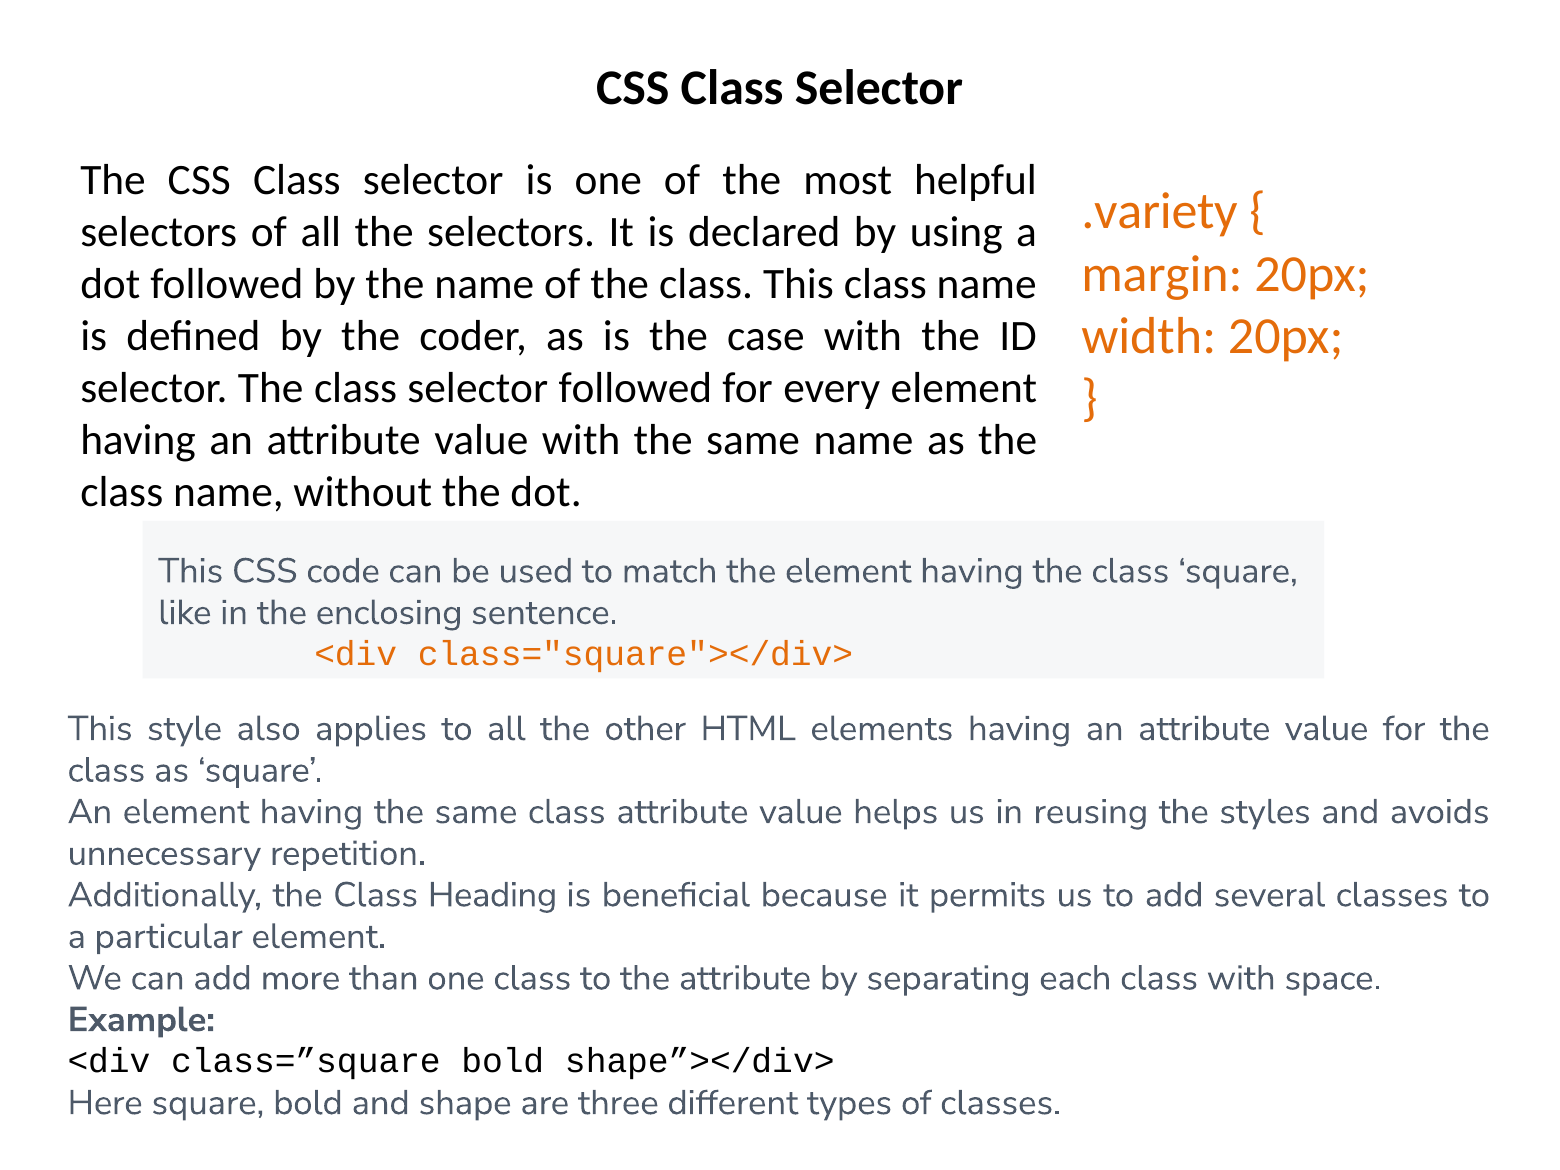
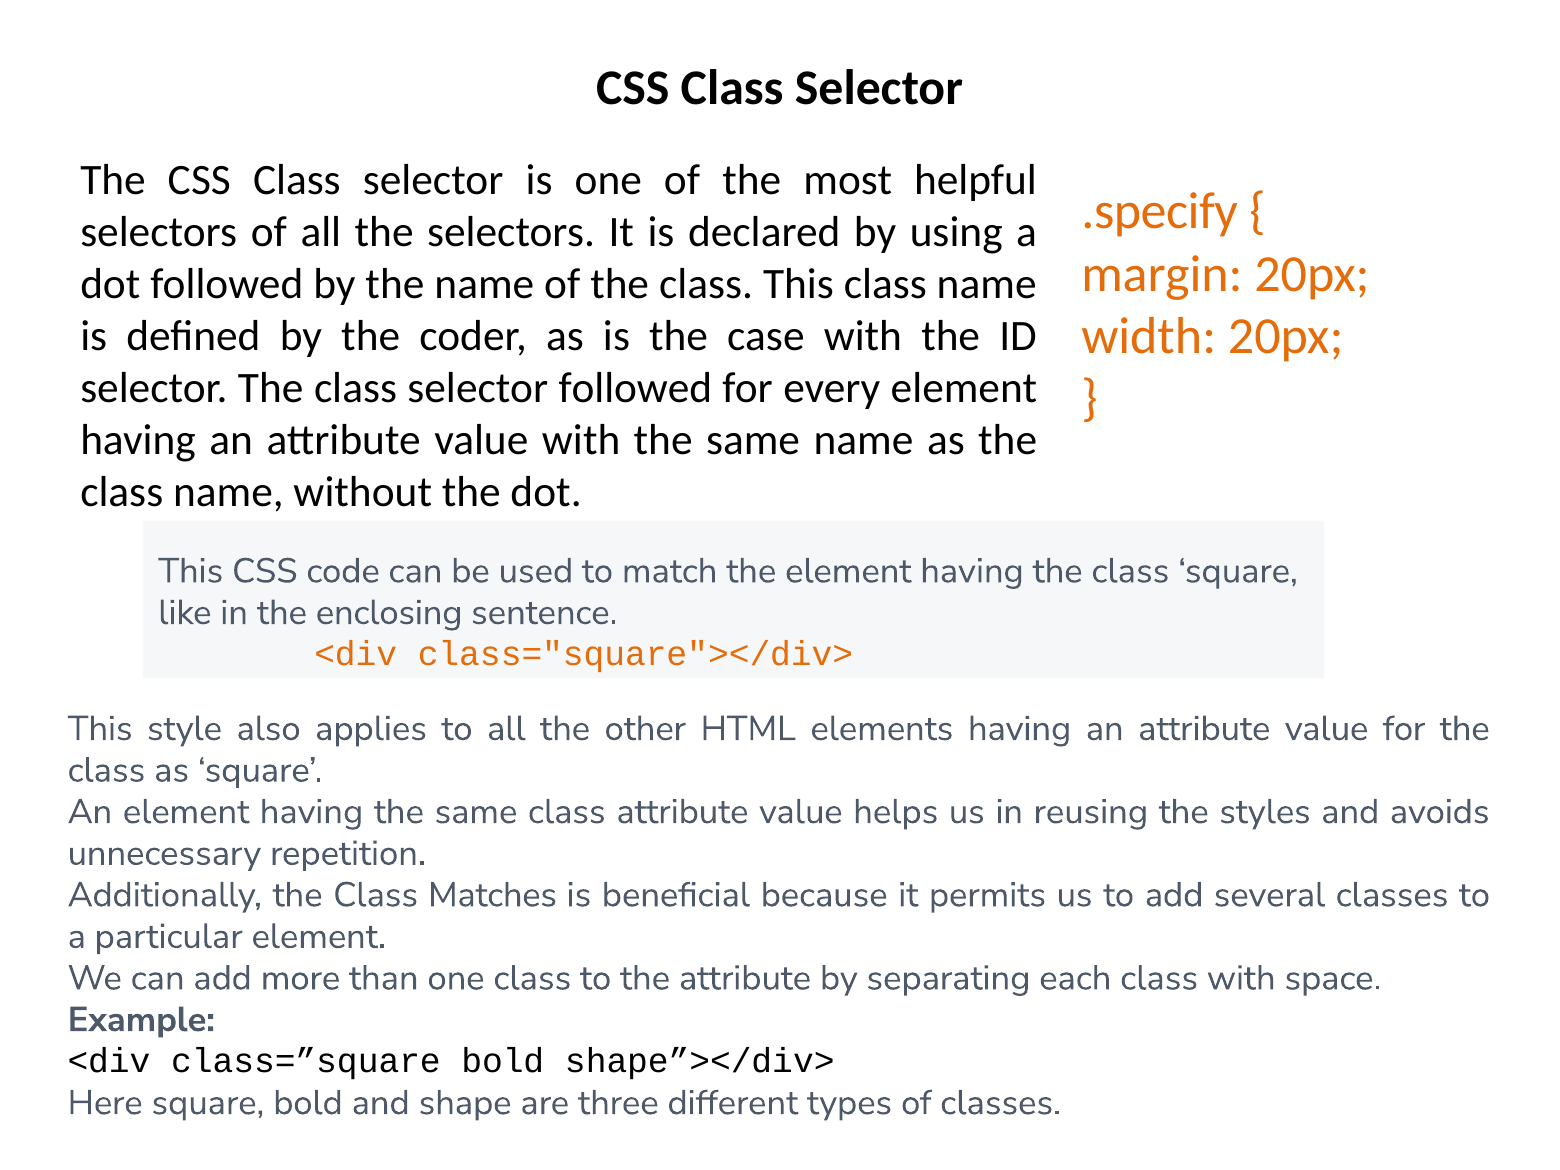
.variety: .variety -> .specify (1160, 211)
Heading: Heading -> Matches (493, 895)
